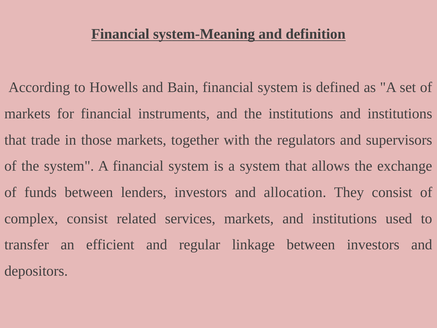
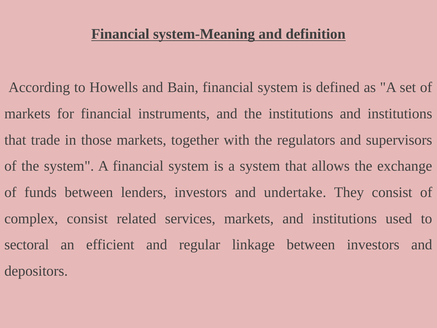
allocation: allocation -> undertake (295, 192)
transfer: transfer -> sectoral (27, 245)
